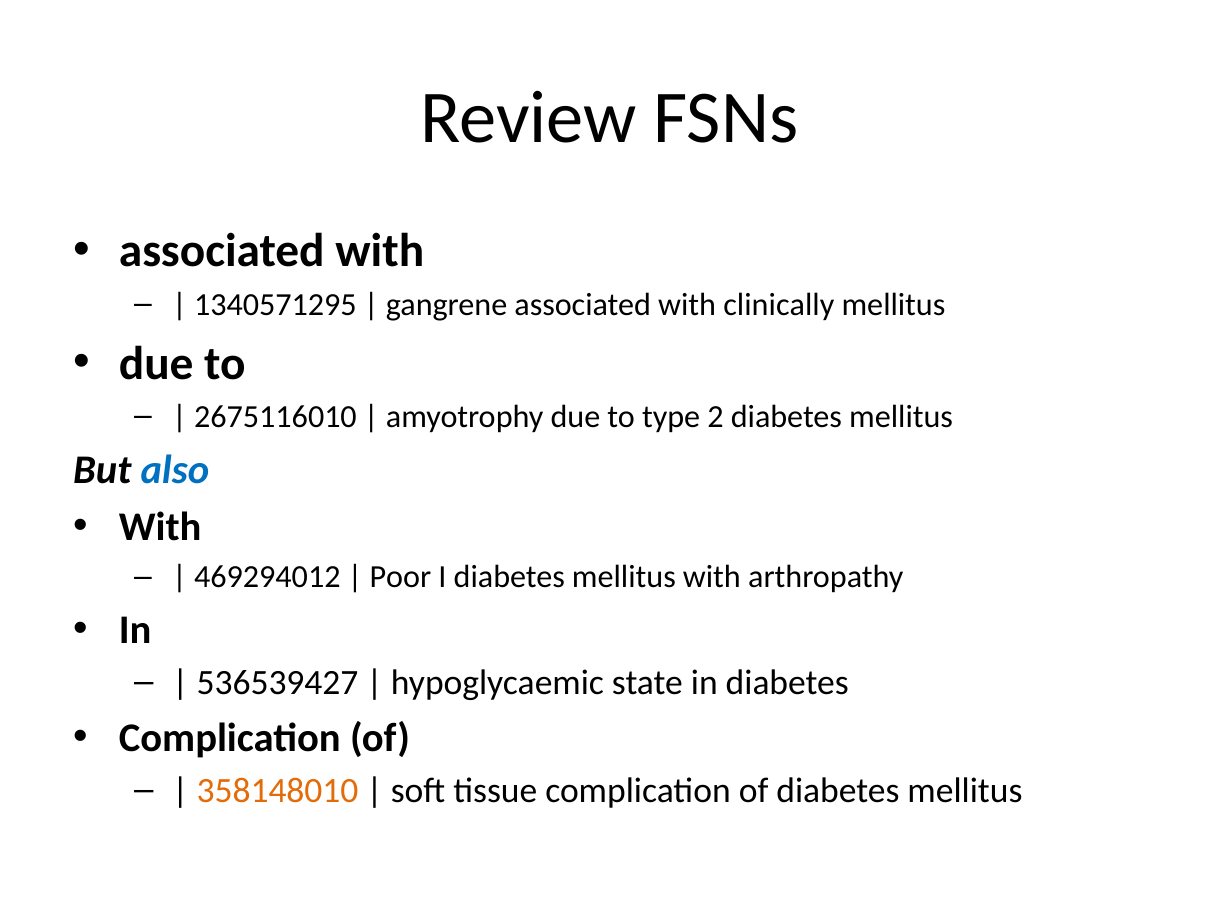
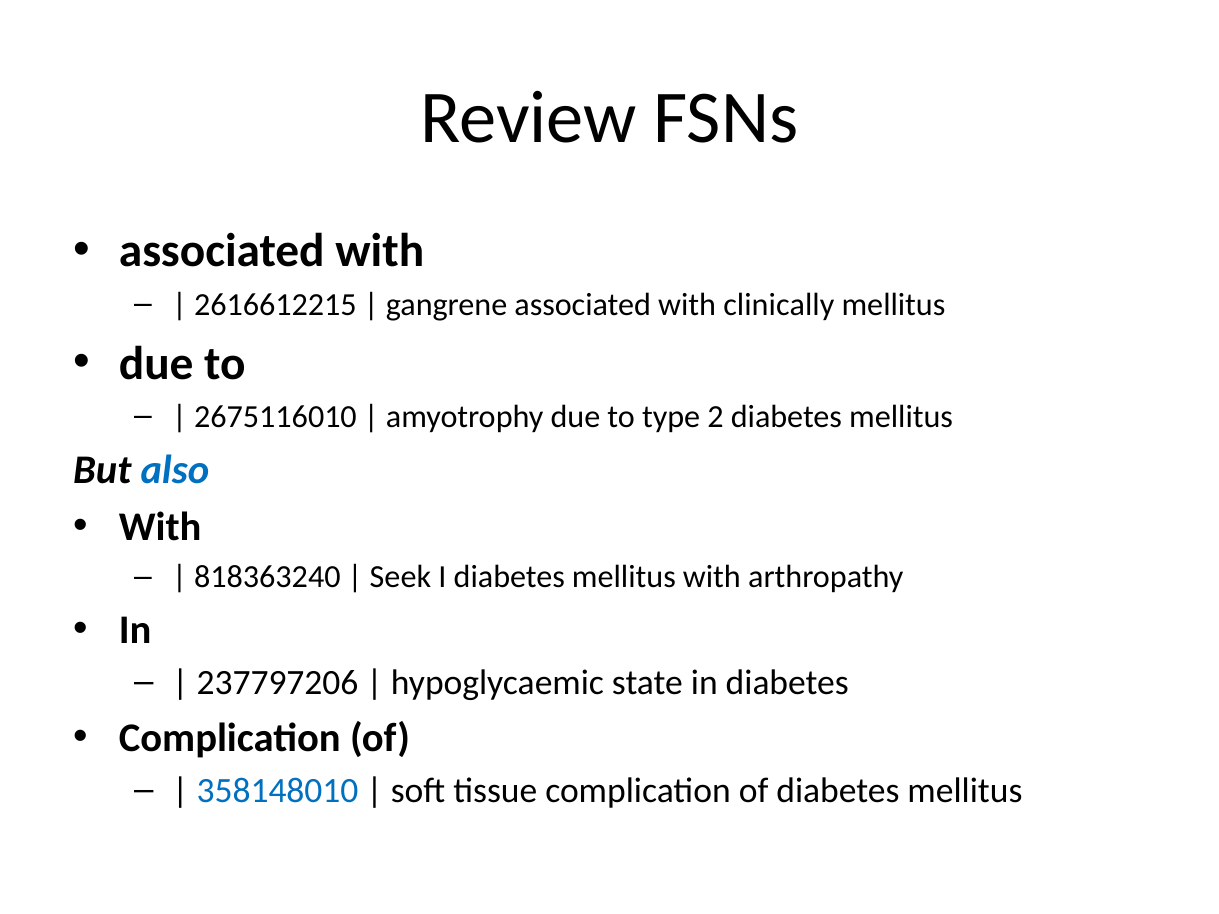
1340571295: 1340571295 -> 2616612215 (275, 305)
469294012: 469294012 -> 818363240 (267, 578)
Poor: Poor -> Seek (400, 578)
536539427: 536539427 -> 237797206 (278, 683)
358148010 colour: orange -> blue (278, 791)
